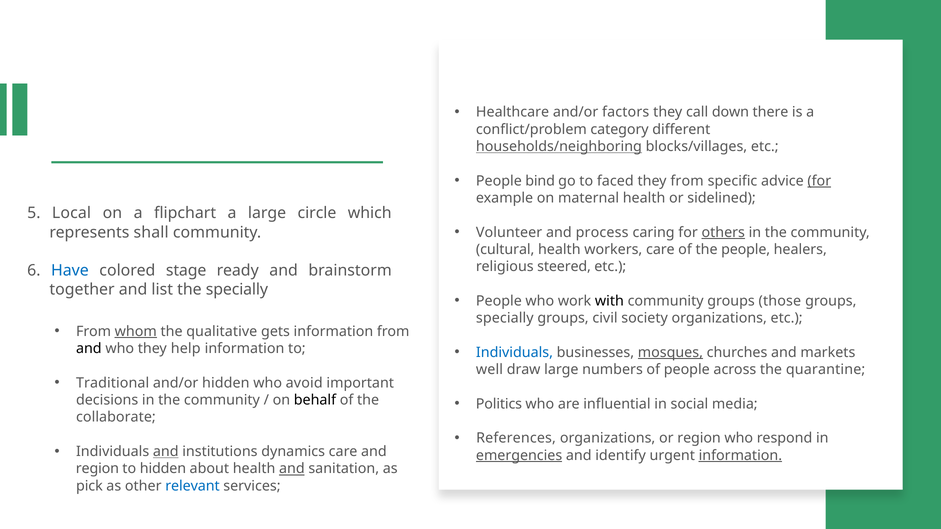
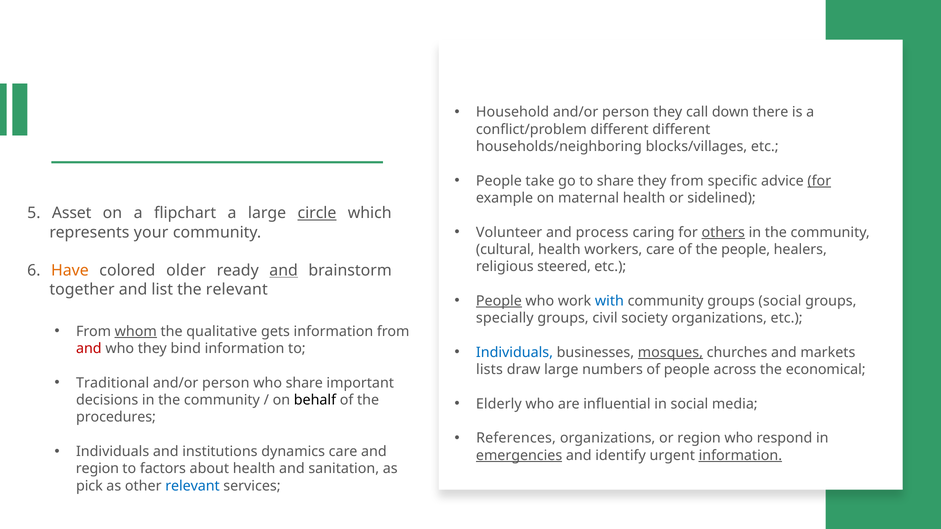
Healthcare: Healthcare -> Household (513, 112)
factors: factors -> person (626, 112)
conflict/problem category: category -> different (620, 129)
households/neighboring underline: present -> none (559, 147)
bind: bind -> take (540, 181)
to faced: faced -> share (615, 181)
Local: Local -> Asset (72, 213)
circle underline: none -> present (317, 213)
shall: shall -> your (151, 232)
Have colour: blue -> orange (70, 270)
stage: stage -> older (186, 270)
and underline: none -> present (284, 270)
the specially: specially -> relevant (237, 289)
People underline: none -> present (499, 301)
with colour: black -> blue (609, 301)
groups those: those -> social (780, 301)
and colour: black -> red (89, 349)
help: help -> bind (186, 349)
well: well -> lists (489, 370)
quarantine: quarantine -> economical (826, 370)
hidden: hidden -> person (226, 383)
who avoid: avoid -> share (304, 383)
Politics: Politics -> Elderly (499, 404)
collaborate: collaborate -> procedures (116, 417)
and underline: present -> none (166, 451)
to hidden: hidden -> factors (163, 469)
and underline: present -> none (292, 469)
